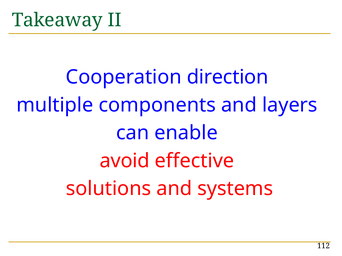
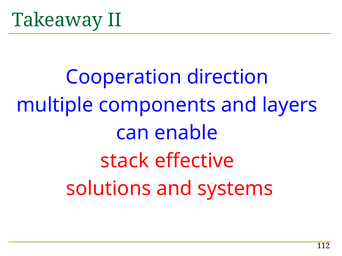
avoid: avoid -> stack (125, 161)
